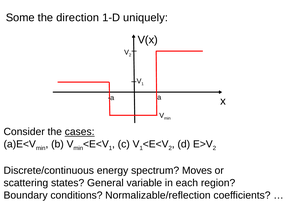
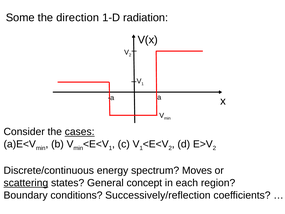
uniquely: uniquely -> radiation (146, 18)
scattering underline: none -> present (26, 183)
variable: variable -> concept (144, 183)
Normalizable/reflection: Normalizable/reflection -> Successively/reflection (158, 195)
